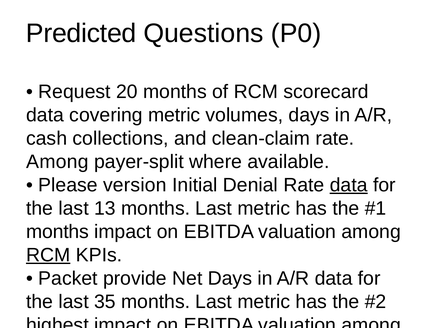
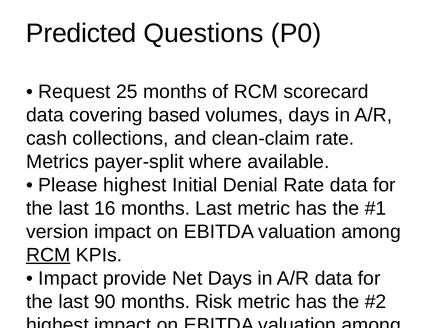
20: 20 -> 25 (127, 92)
covering metric: metric -> based (174, 115)
Among: Among -> Metrics (57, 162)
Please version: version -> highest (135, 185)
data underline: present -> none (349, 185)
13: 13 -> 16 (105, 208)
months: months -> version (57, 232)
Packet: Packet -> Impact (68, 278)
35: 35 -> 90 (105, 301)
Last: Last -> Risk (214, 301)
